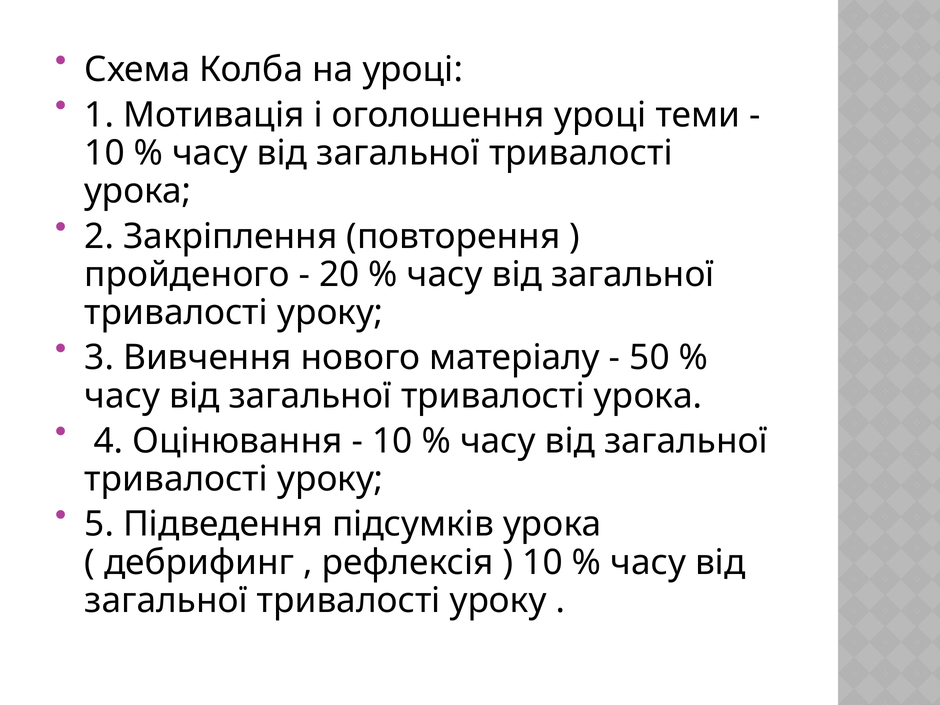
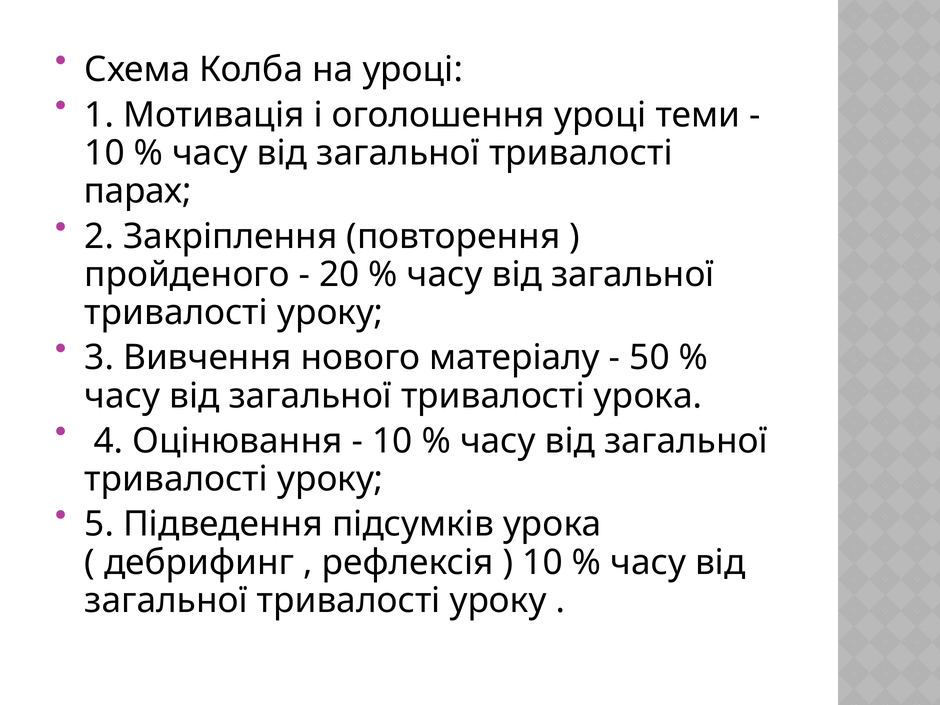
урoка: урoка -> парах (138, 191)
